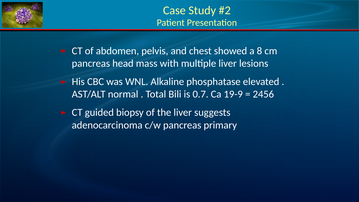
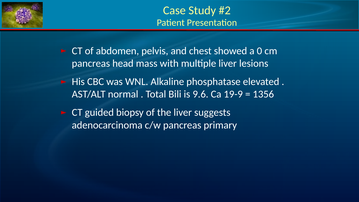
8: 8 -> 0 (259, 51)
0.7: 0.7 -> 9.6 (201, 94)
2456: 2456 -> 1356 (263, 94)
